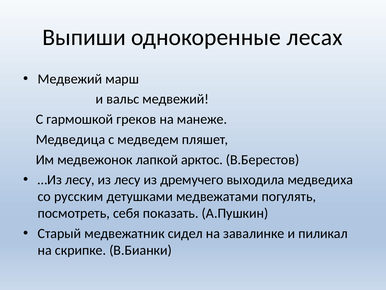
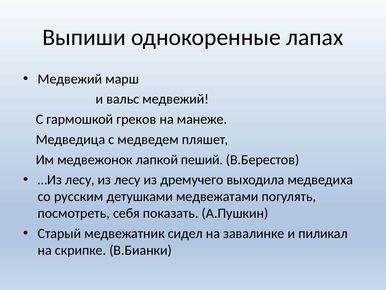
лесах: лесах -> лапах (315, 37)
арктос: арктос -> пеший (202, 159)
